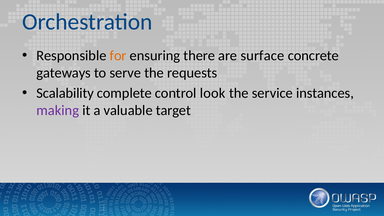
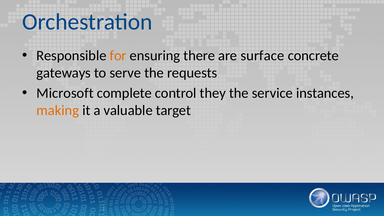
Scalability: Scalability -> Microsoft (65, 93)
look: look -> they (213, 93)
making colour: purple -> orange (58, 110)
